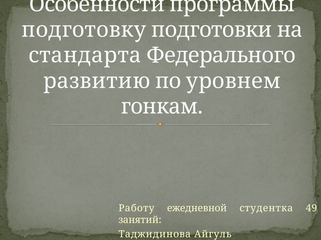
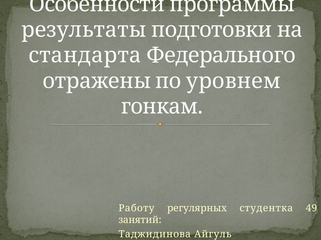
подготовку: подготовку -> результаты (84, 30)
развитию: развитию -> отражены (97, 81)
ежедневной: ежедневной -> регулярных (197, 209)
